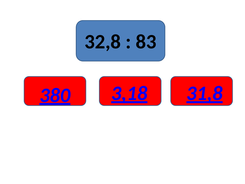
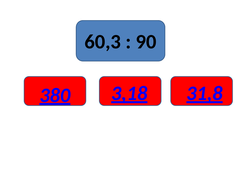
32,8: 32,8 -> 60,3 (103, 42)
83: 83 -> 90 (146, 42)
